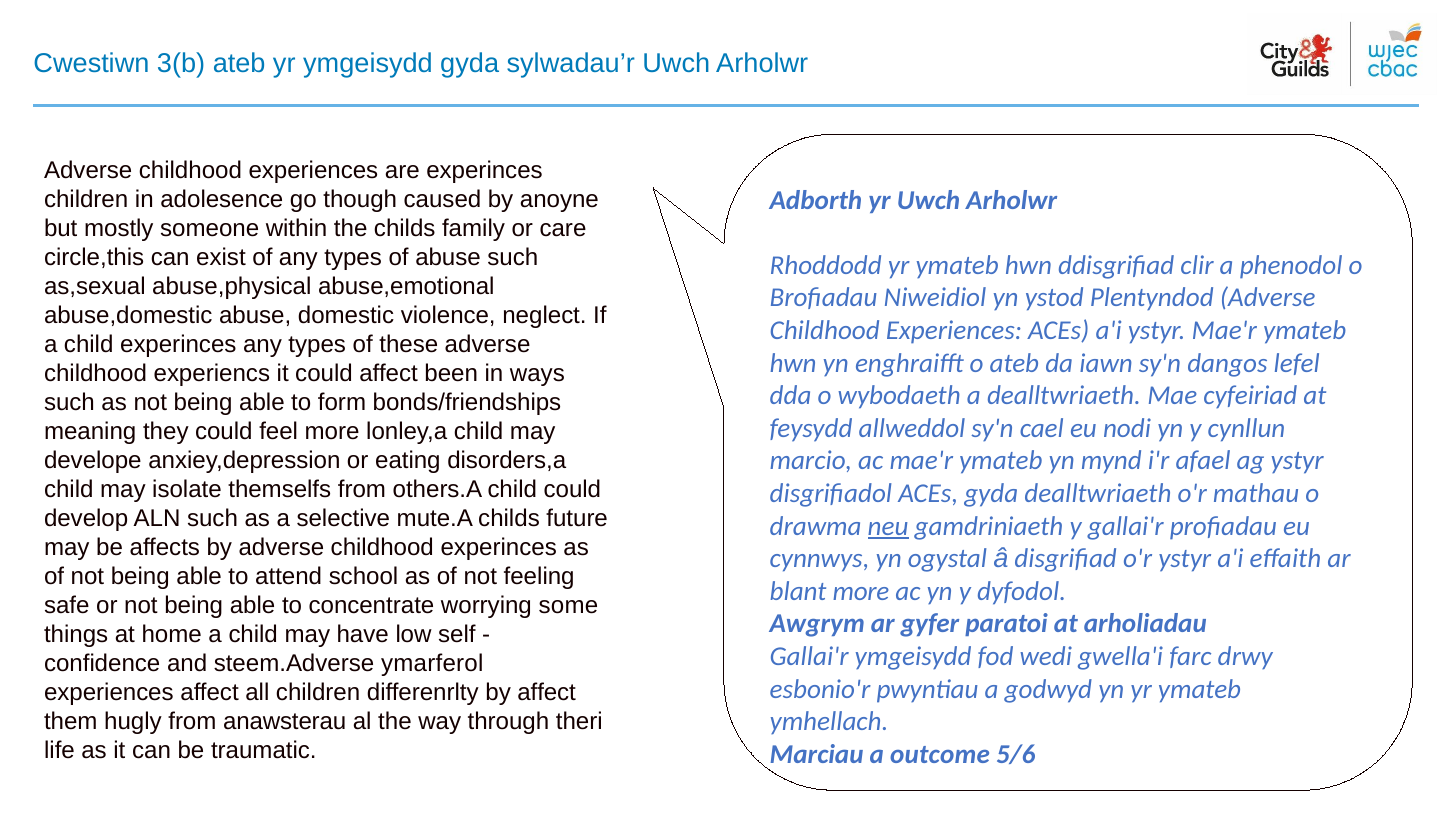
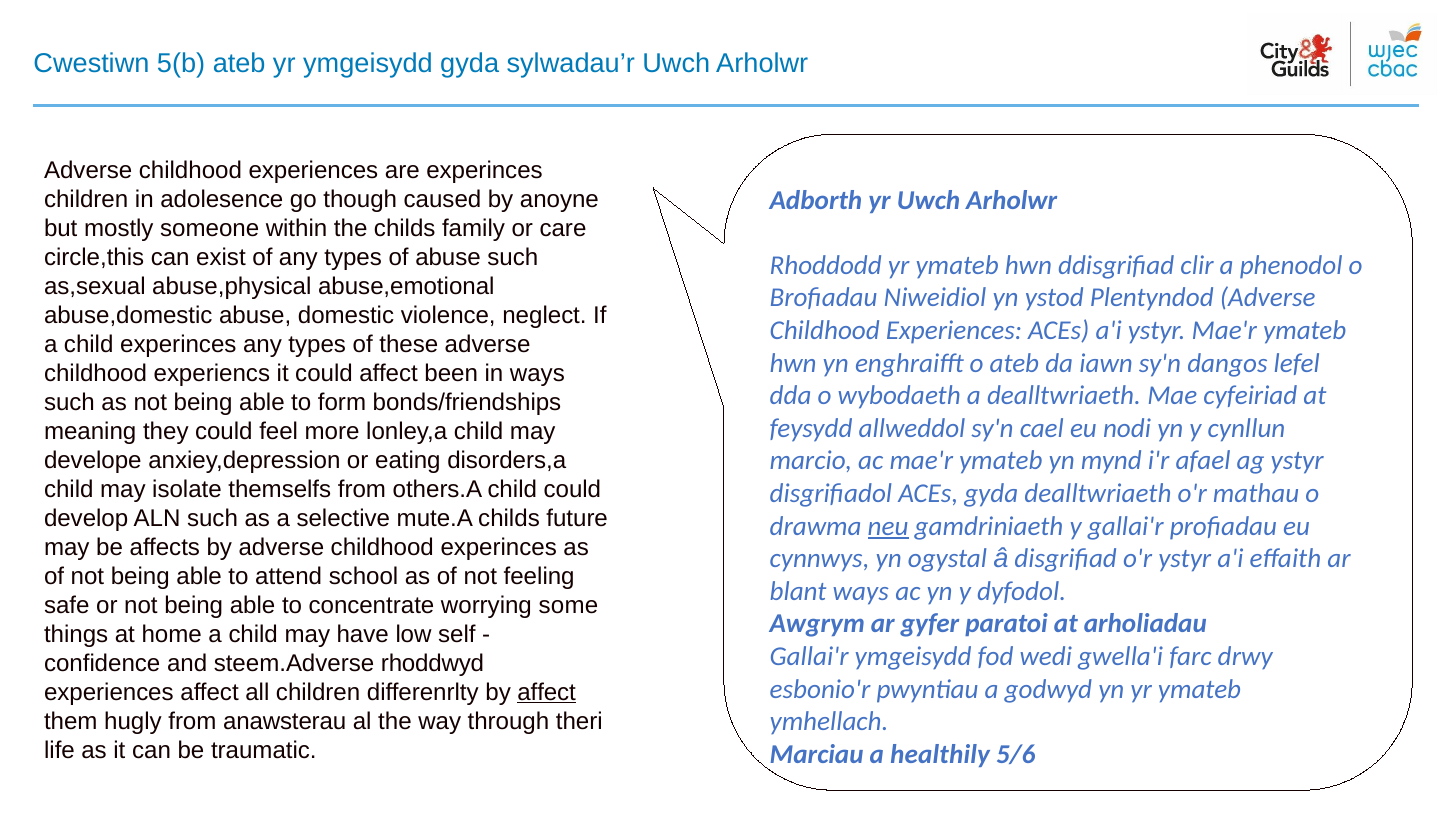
3(b: 3(b -> 5(b (181, 63)
blant more: more -> ways (861, 591)
ymarferol: ymarferol -> rhoddwyd (433, 663)
affect underline: none -> present (547, 692)
outcome: outcome -> healthily (940, 754)
